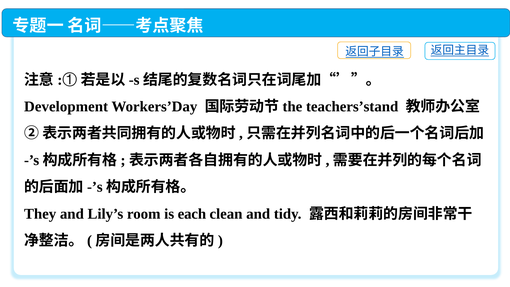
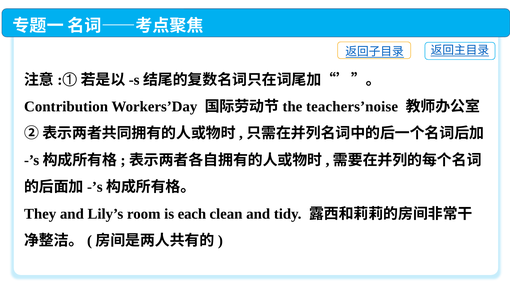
Development: Development -> Contribution (66, 107)
teachers’stand: teachers’stand -> teachers’noise (352, 107)
